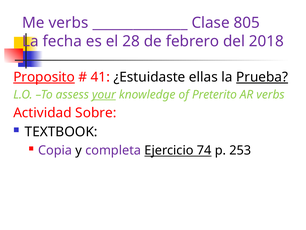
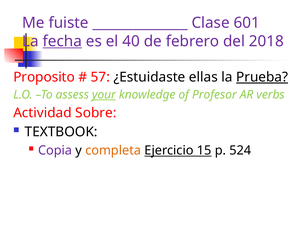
Me verbs: verbs -> fuiste (69, 23)
805: 805 -> 601 (247, 23)
fecha underline: none -> present (62, 41)
28: 28 -> 40 (131, 41)
Proposito underline: present -> none (44, 77)
41: 41 -> 57 (100, 77)
Preterito: Preterito -> Profesor (214, 94)
completa colour: purple -> orange (113, 150)
74: 74 -> 15 (204, 150)
253: 253 -> 524 (240, 150)
